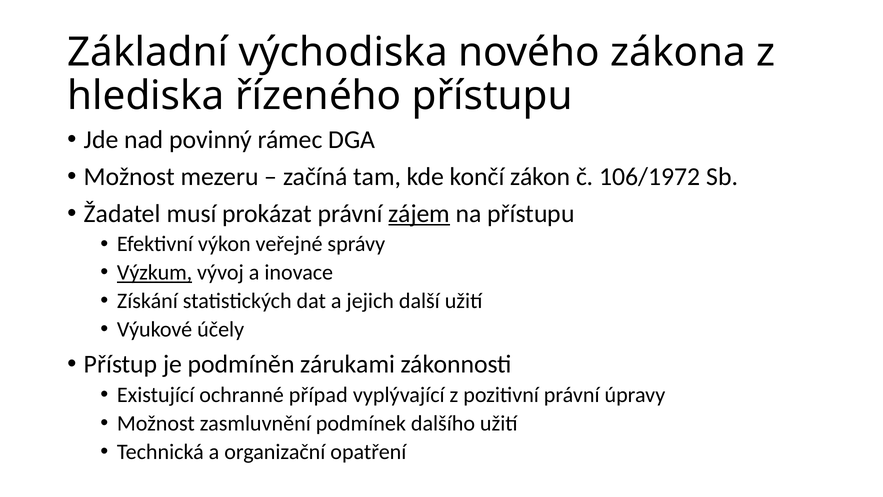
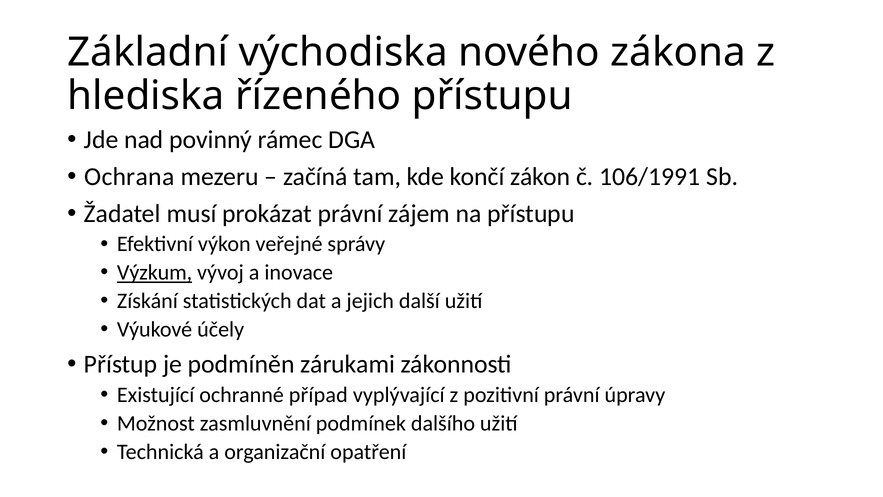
Možnost: Možnost -> Ochrana (129, 177)
106/1972: 106/1972 -> 106/1991 (650, 177)
zájem underline: present -> none (419, 214)
